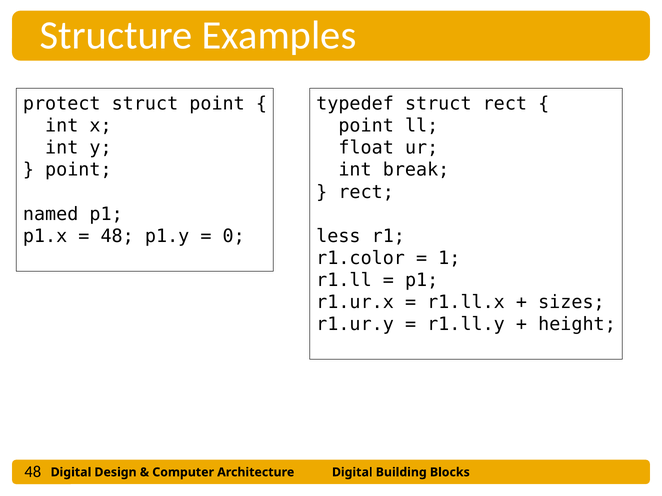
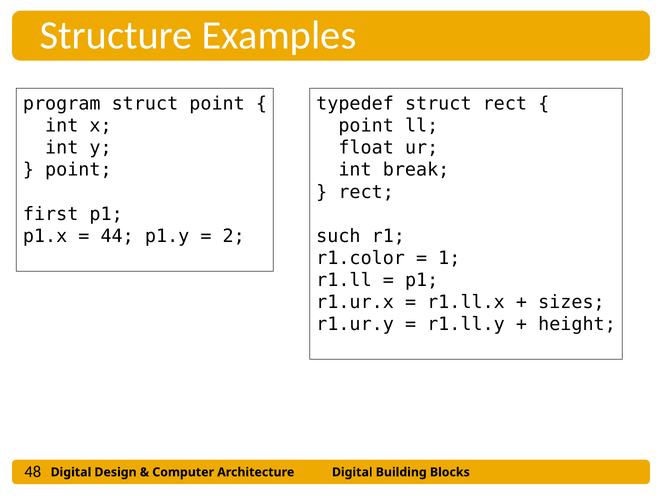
protect: protect -> program (62, 104)
named: named -> first (51, 214)
48: 48 -> 44 (117, 236)
0: 0 -> 2 (234, 236)
less: less -> such (338, 236)
